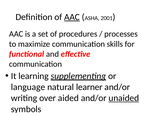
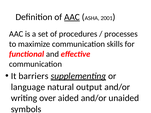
learning: learning -> barriers (33, 76)
learner: learner -> output (89, 87)
unaided underline: present -> none (124, 98)
